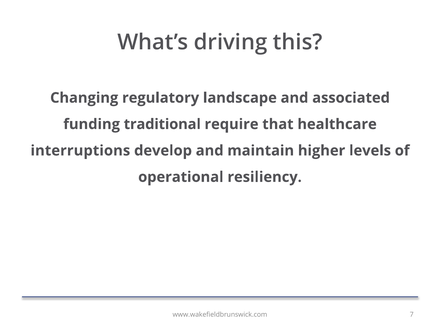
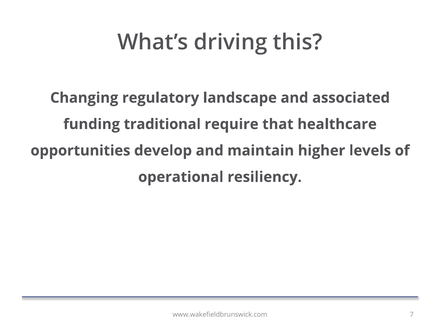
interruptions: interruptions -> opportunities (80, 151)
